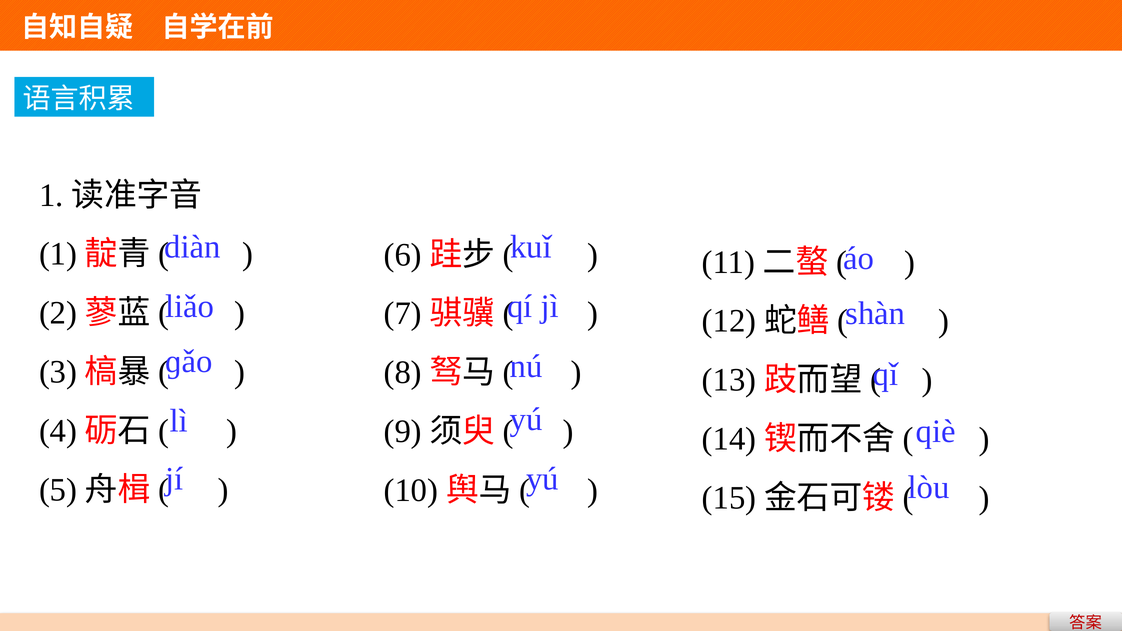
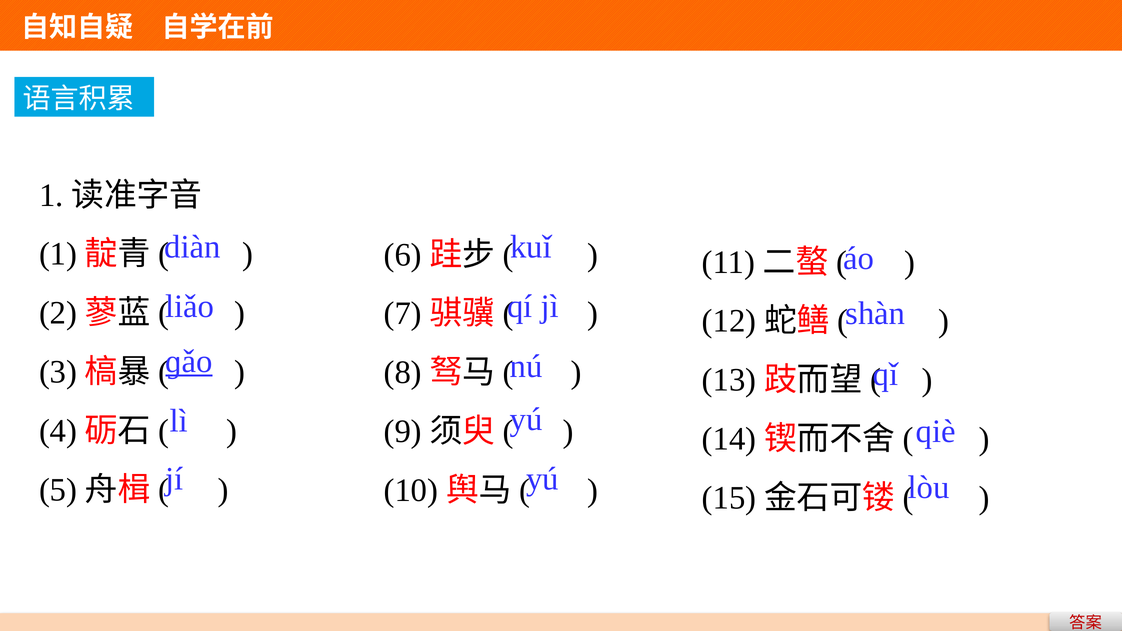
ɡǎo underline: none -> present (189, 362)
